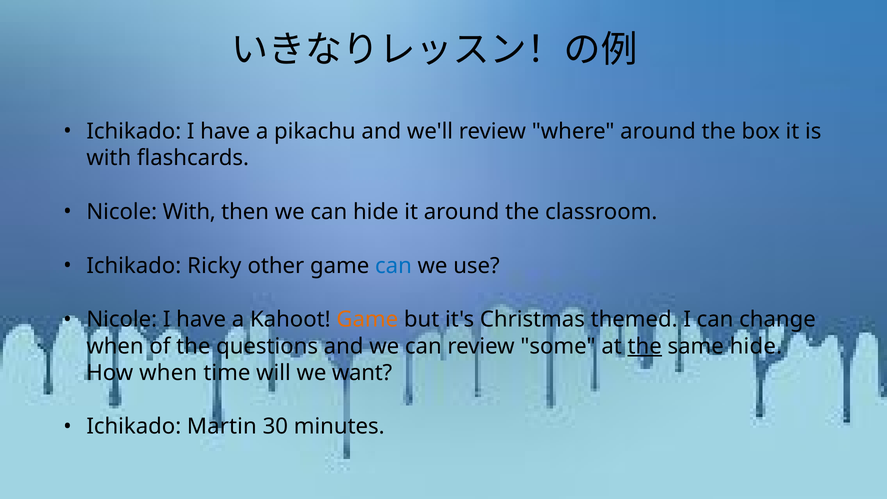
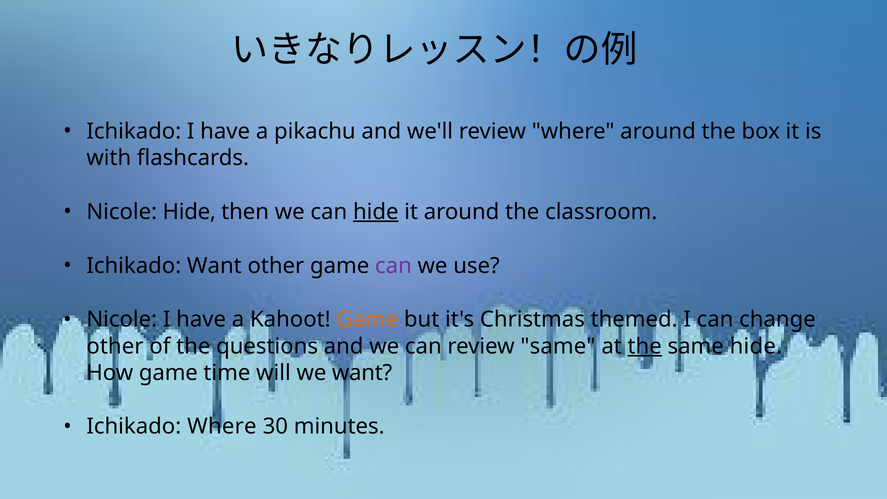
Nicole With: With -> Hide (189, 212)
hide underline: none -> present (376, 212)
Ichikado Ricky: Ricky -> Want (214, 266)
can colour: blue -> purple (393, 266)
when: when -> other (115, 346)
review some: some -> same (558, 346)
How when: when -> game (168, 373)
Ichikado Martin: Martin -> Where (222, 427)
